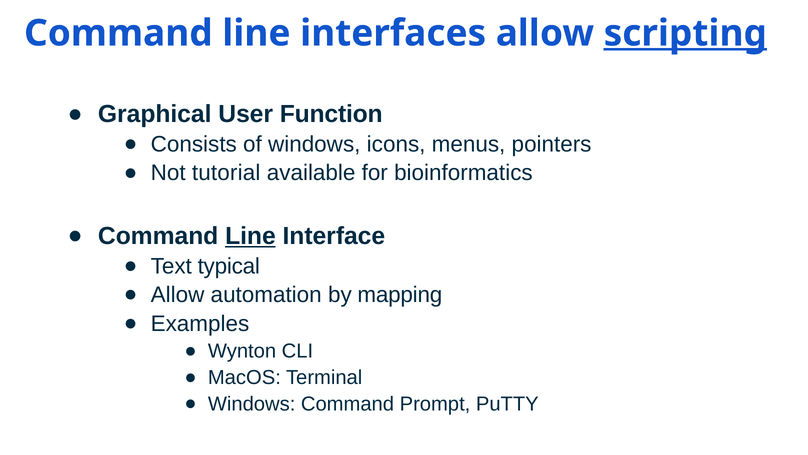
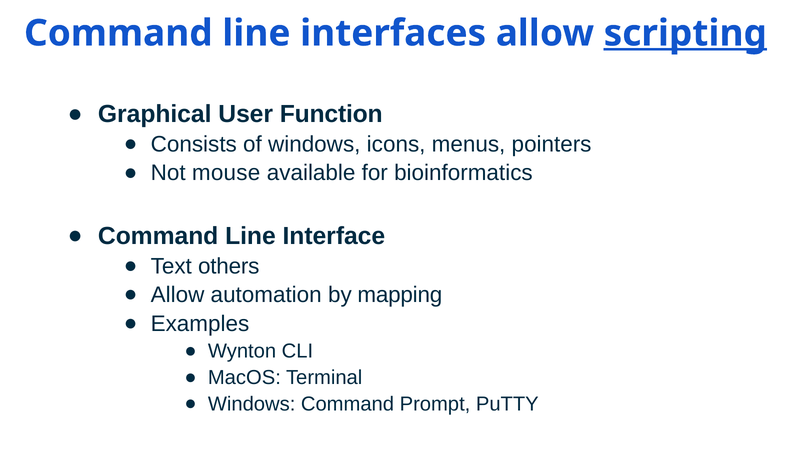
tutorial: tutorial -> mouse (226, 173)
Line underline: present -> none (250, 236)
typical: typical -> others (229, 266)
